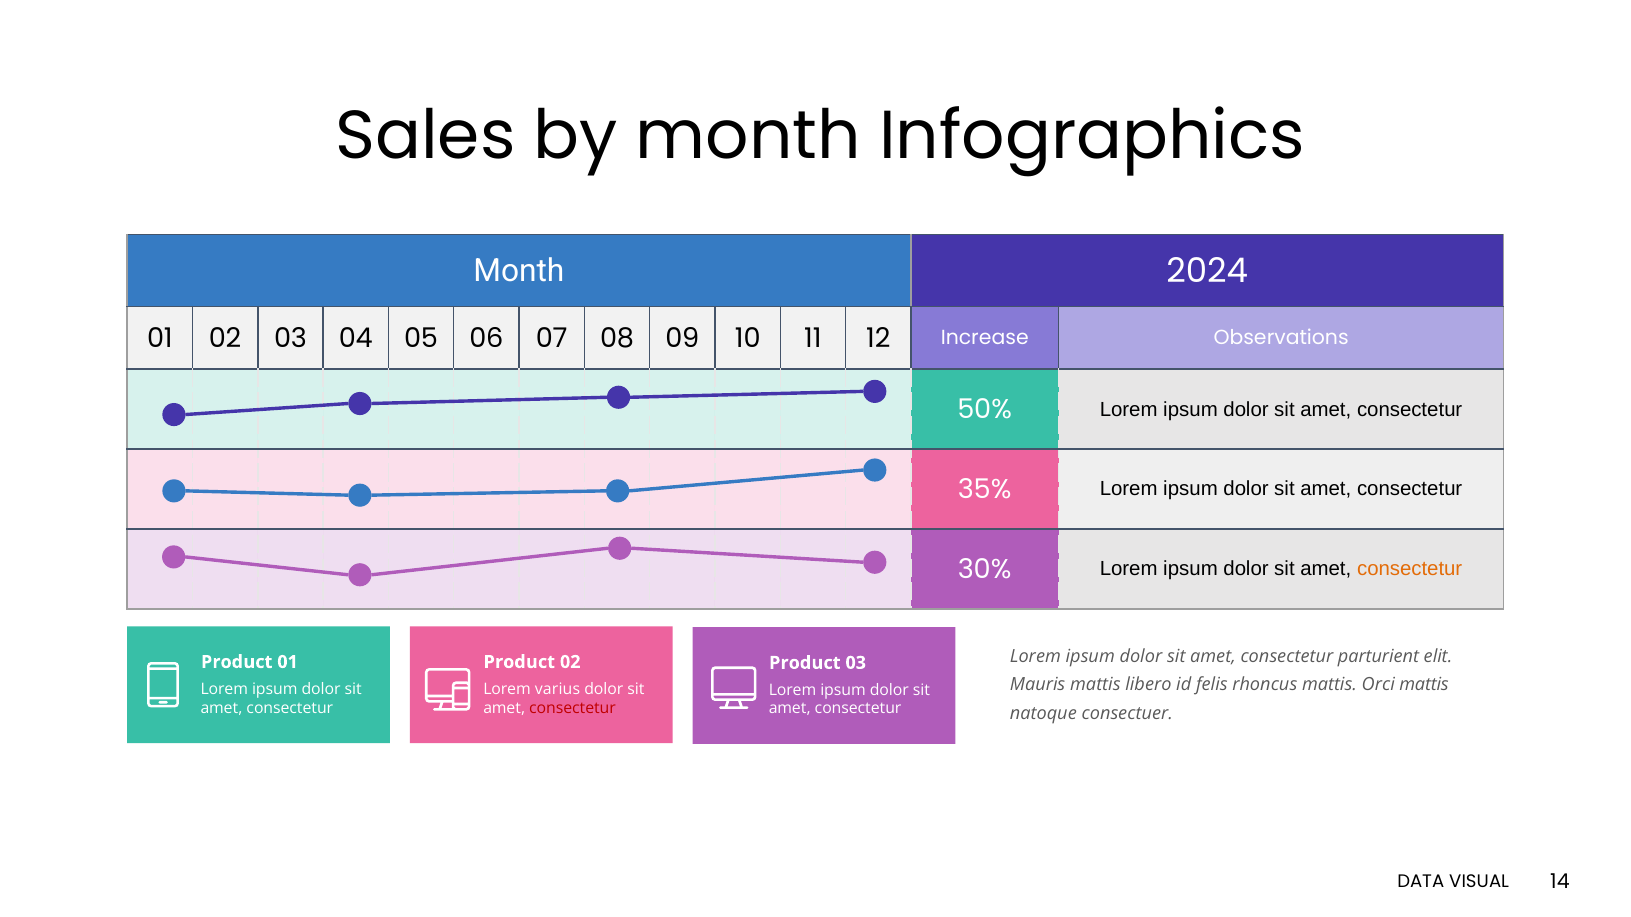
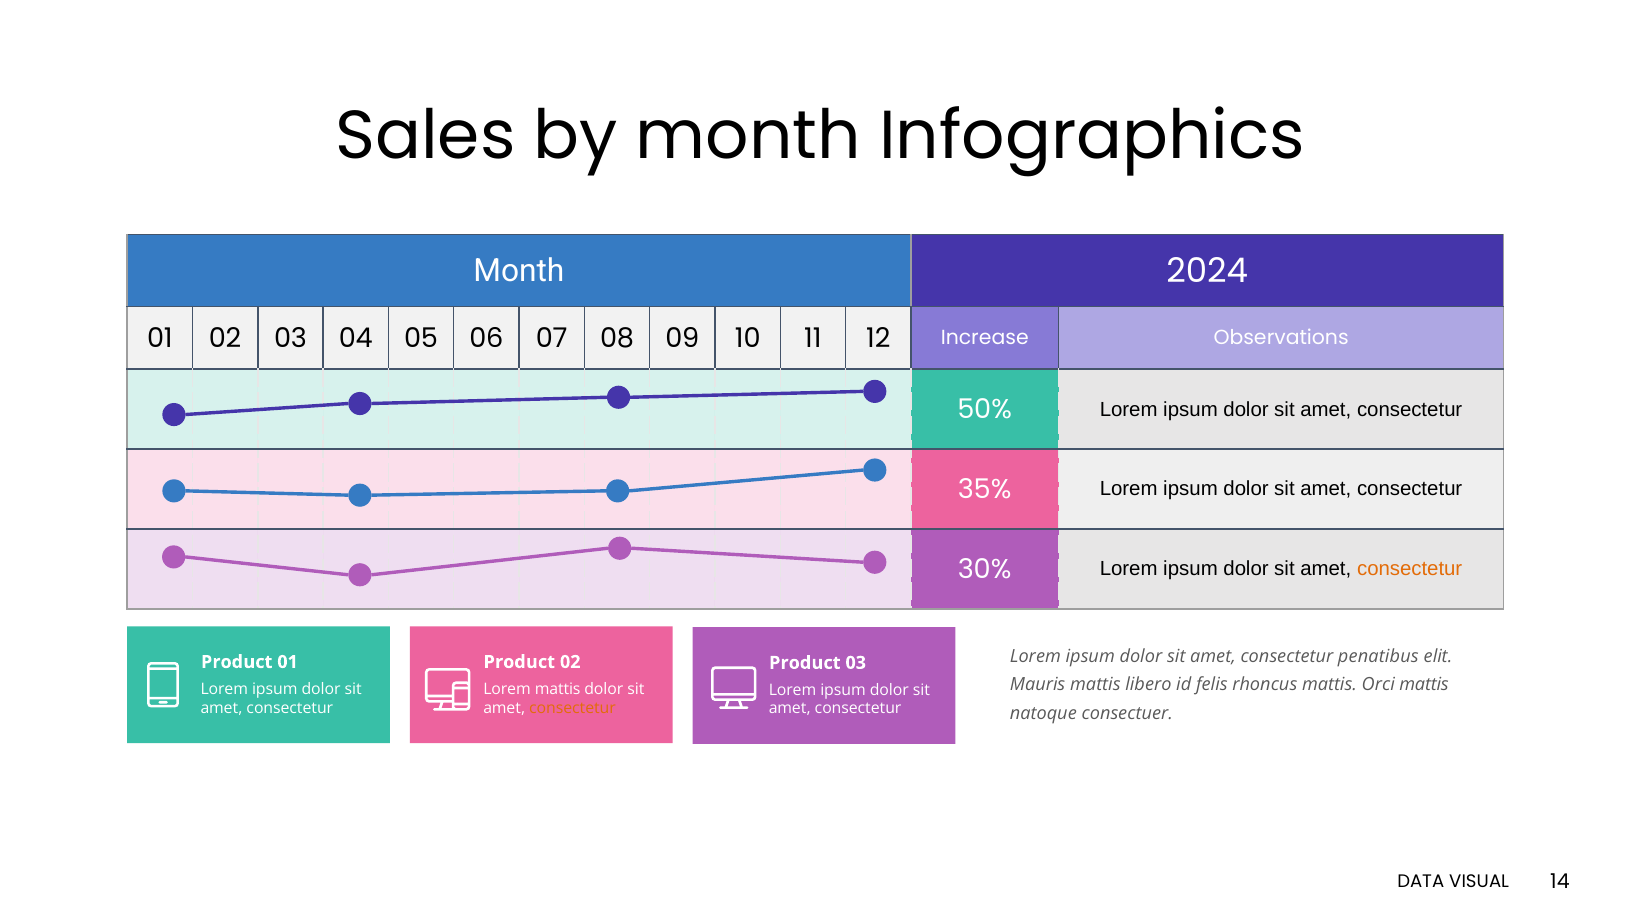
parturient: parturient -> penatibus (1378, 657)
Lorem varius: varius -> mattis (558, 689)
consectetur colour: red -> orange (572, 708)
